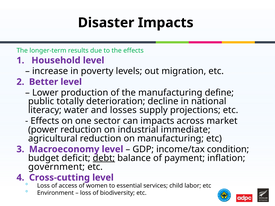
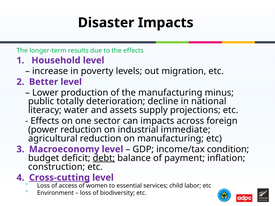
define: define -> minus (219, 93)
losses: losses -> assets (123, 110)
market: market -> foreign (222, 121)
government: government -> construction (57, 167)
Cross-cutting underline: none -> present (59, 178)
